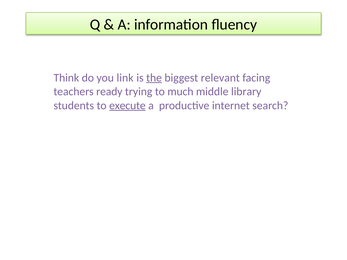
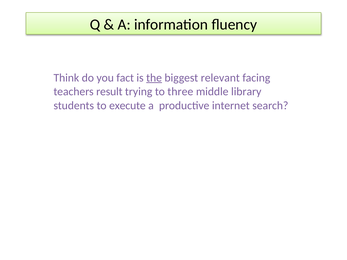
link: link -> fact (125, 78)
ready: ready -> result (109, 92)
much: much -> three (180, 92)
execute underline: present -> none (127, 106)
